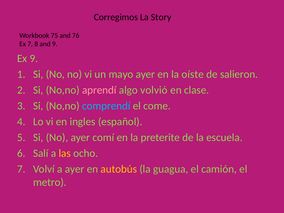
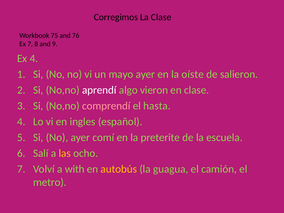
La Story: Story -> Clase (161, 17)
Ex 9: 9 -> 4 (34, 59)
aprendí colour: pink -> white (99, 90)
volvió: volvió -> vieron (154, 90)
comprendí colour: light blue -> pink (106, 106)
come: come -> hasta (157, 106)
a ayer: ayer -> with (75, 169)
